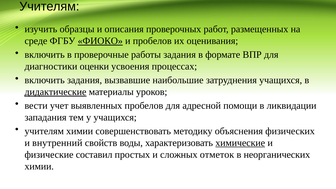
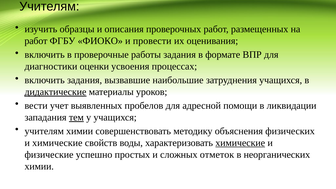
среде: среде -> работ (36, 41)
ФИОКО underline: present -> none (100, 41)
и пробелов: пробелов -> провести (152, 41)
тем underline: none -> present (76, 117)
и внутренний: внутренний -> химические (57, 143)
составил: составил -> успешно (94, 155)
